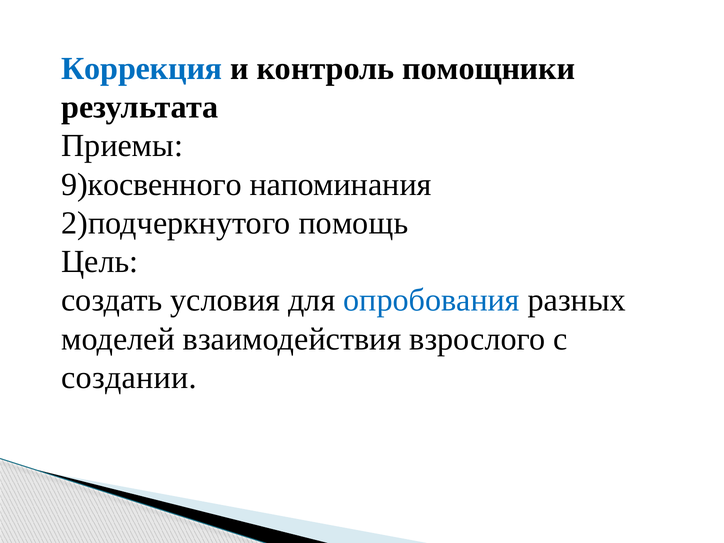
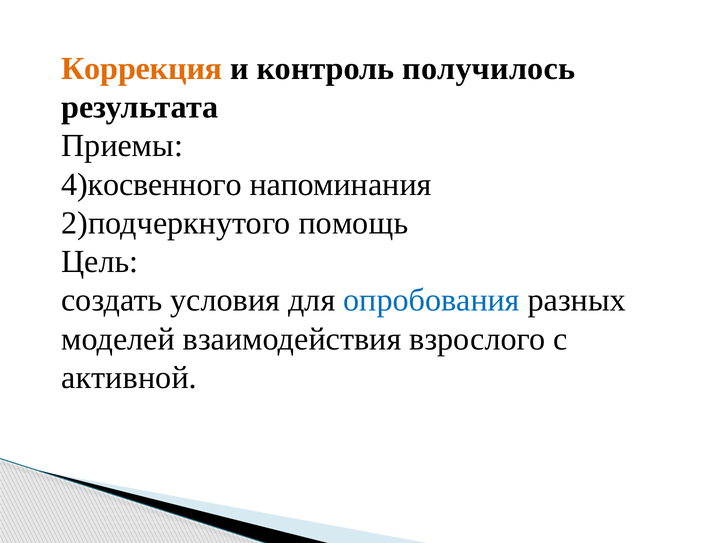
Коррекция colour: blue -> orange (142, 69)
помощники: помощники -> получилось (489, 69)
9)косвенного: 9)косвенного -> 4)косвенного (151, 184)
создании: создании -> активной (129, 378)
